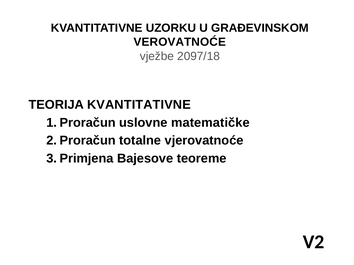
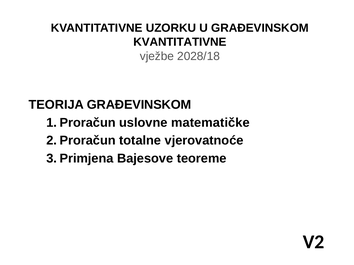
VEROVATNOĆE: VEROVATNOĆE -> KVANTITATIVNE (180, 42)
2097/18: 2097/18 -> 2028/18 (199, 56)
TEORIJA KVANTITATIVNE: KVANTITATIVNE -> GRAĐEVINSKOM (139, 105)
